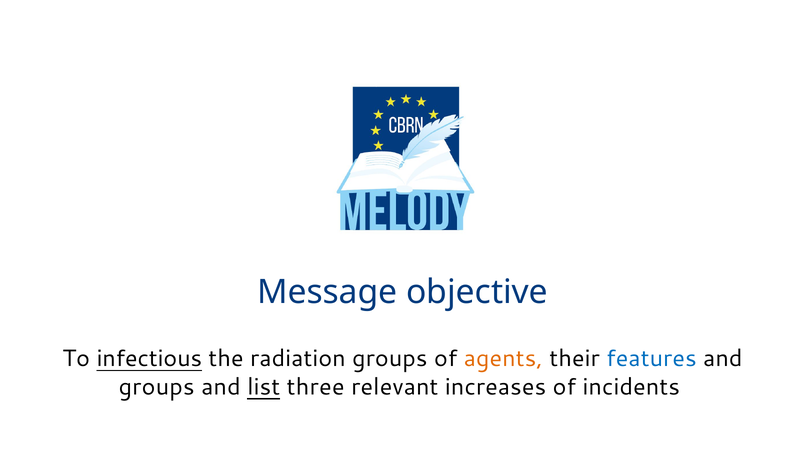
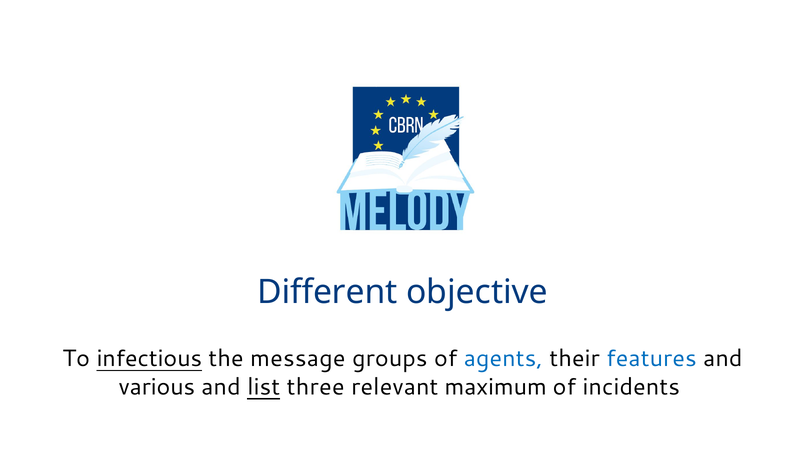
Message: Message -> Different (327, 292)
radiation: radiation -> message (298, 359)
agents colour: orange -> blue (503, 359)
groups: groups -> various (157, 387)
increases: increases -> maximum (496, 387)
